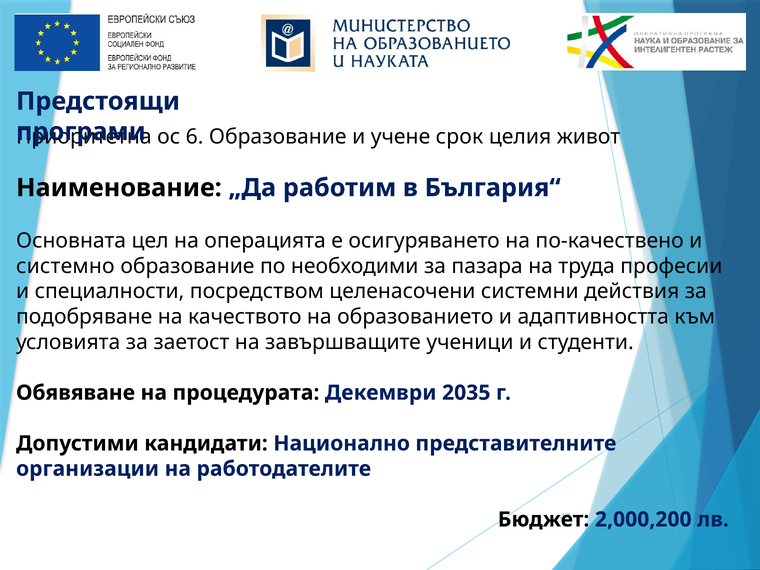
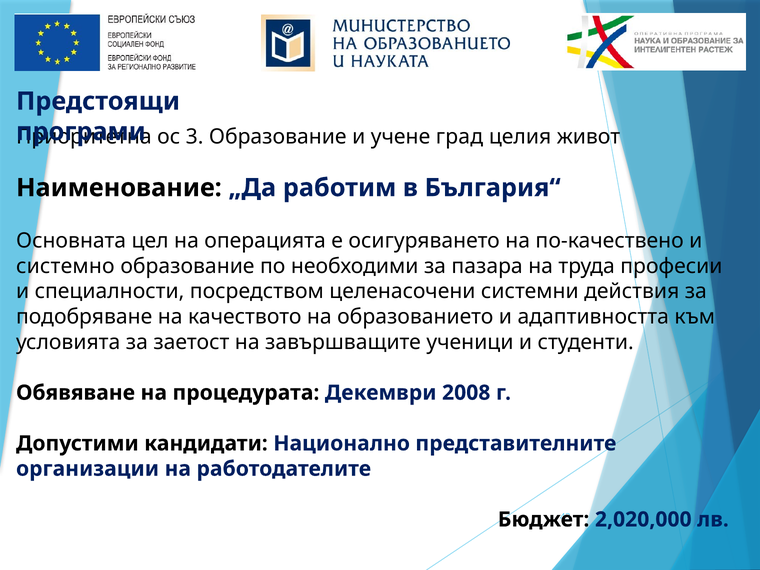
6: 6 -> 3 (195, 137)
срок: срок -> град (459, 137)
2035: 2035 -> 2008 (466, 393)
2,000,200: 2,000,200 -> 2,020,000 (643, 519)
